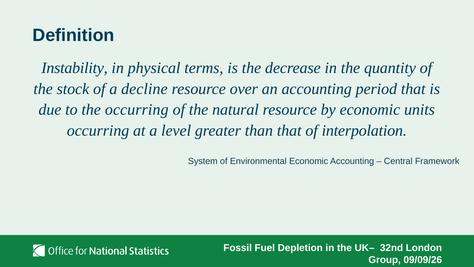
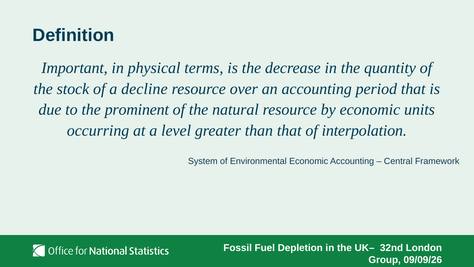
Instability: Instability -> Important (75, 68)
the occurring: occurring -> prominent (137, 110)
